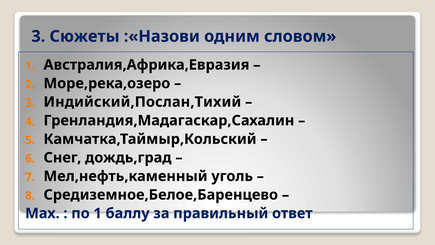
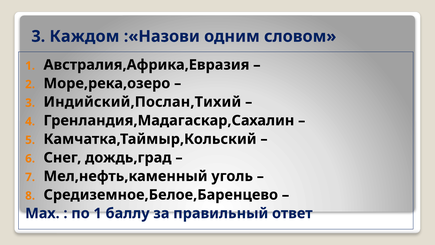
Сюжеты: Сюжеты -> Каждом (84, 36)
